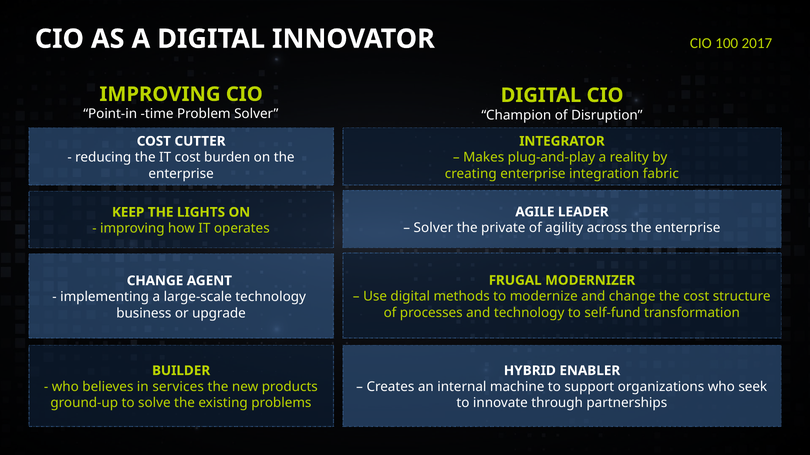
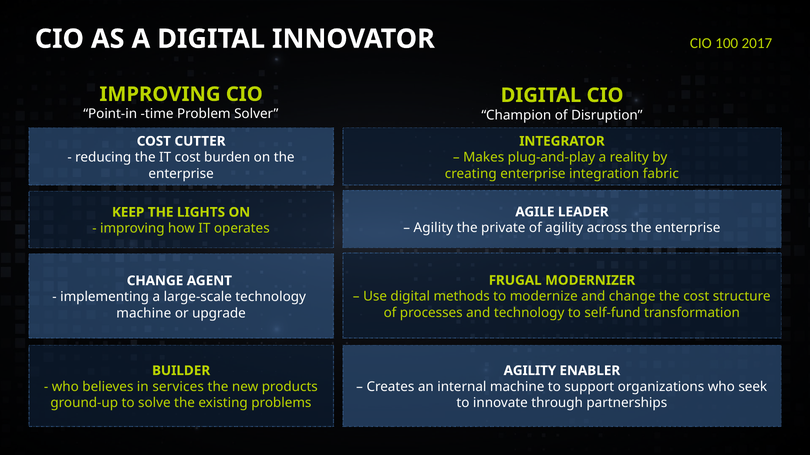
Solver: Solver -> Agility (433, 228)
business: business -> machine (144, 314)
HYBRID: HYBRID -> AGILITY (530, 371)
